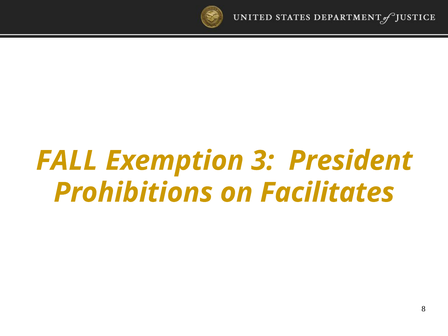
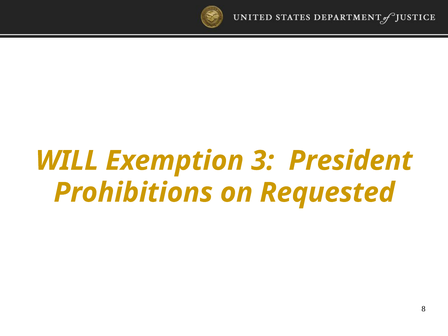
FALL: FALL -> WILL (67, 161)
Facilitates: Facilitates -> Requested (327, 193)
